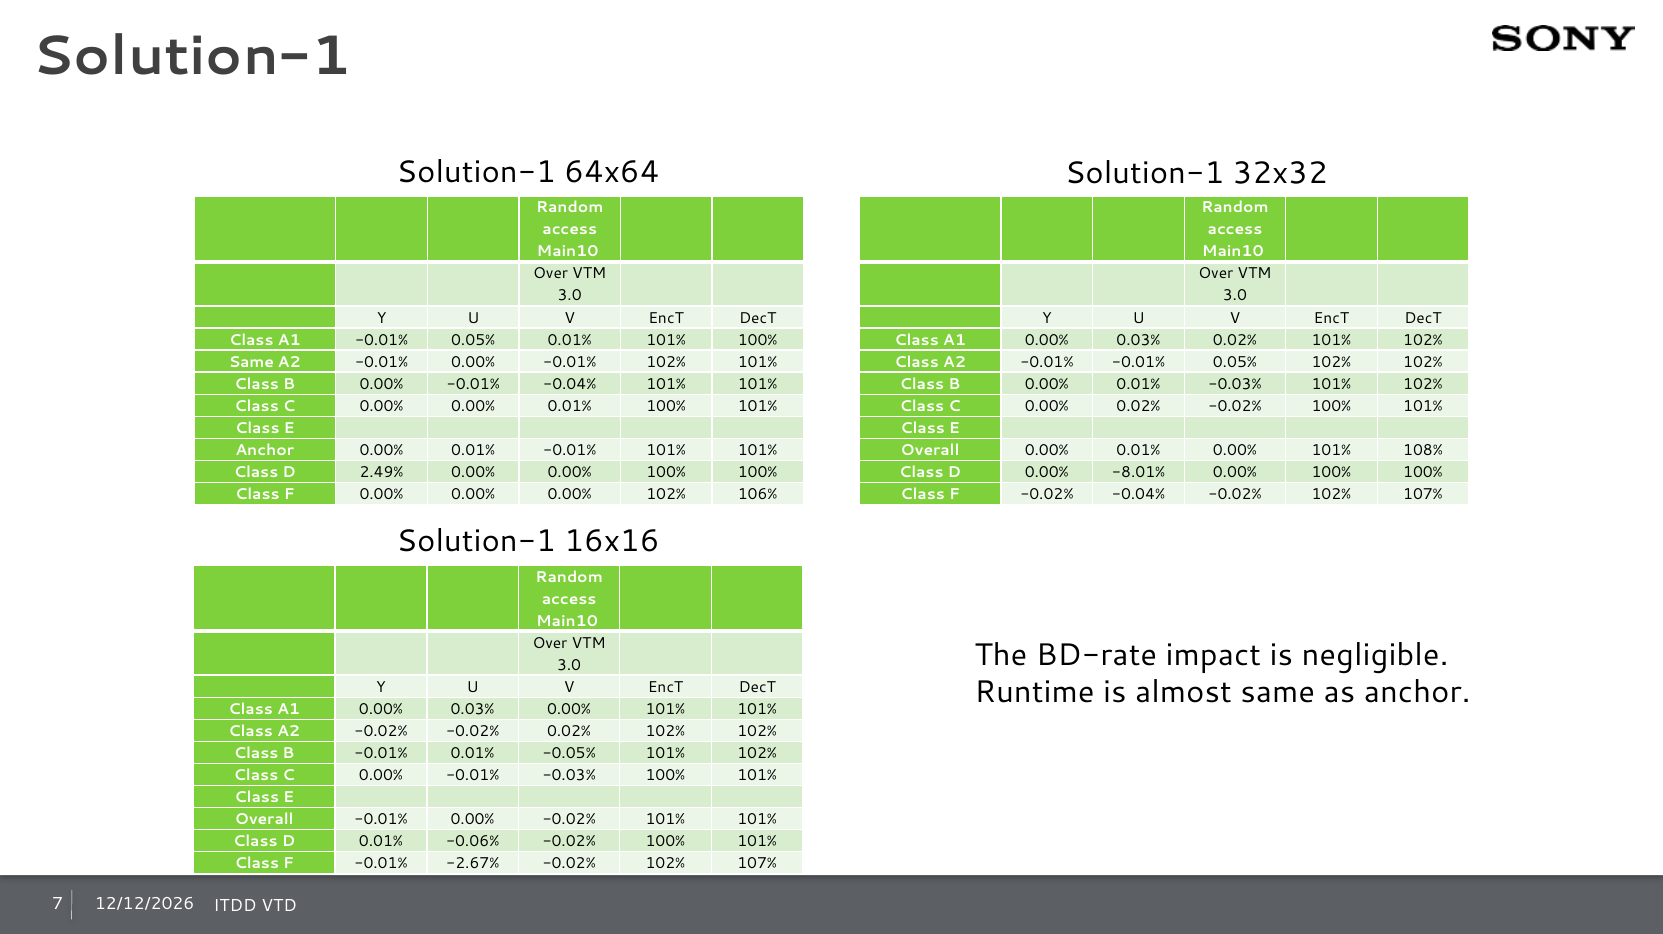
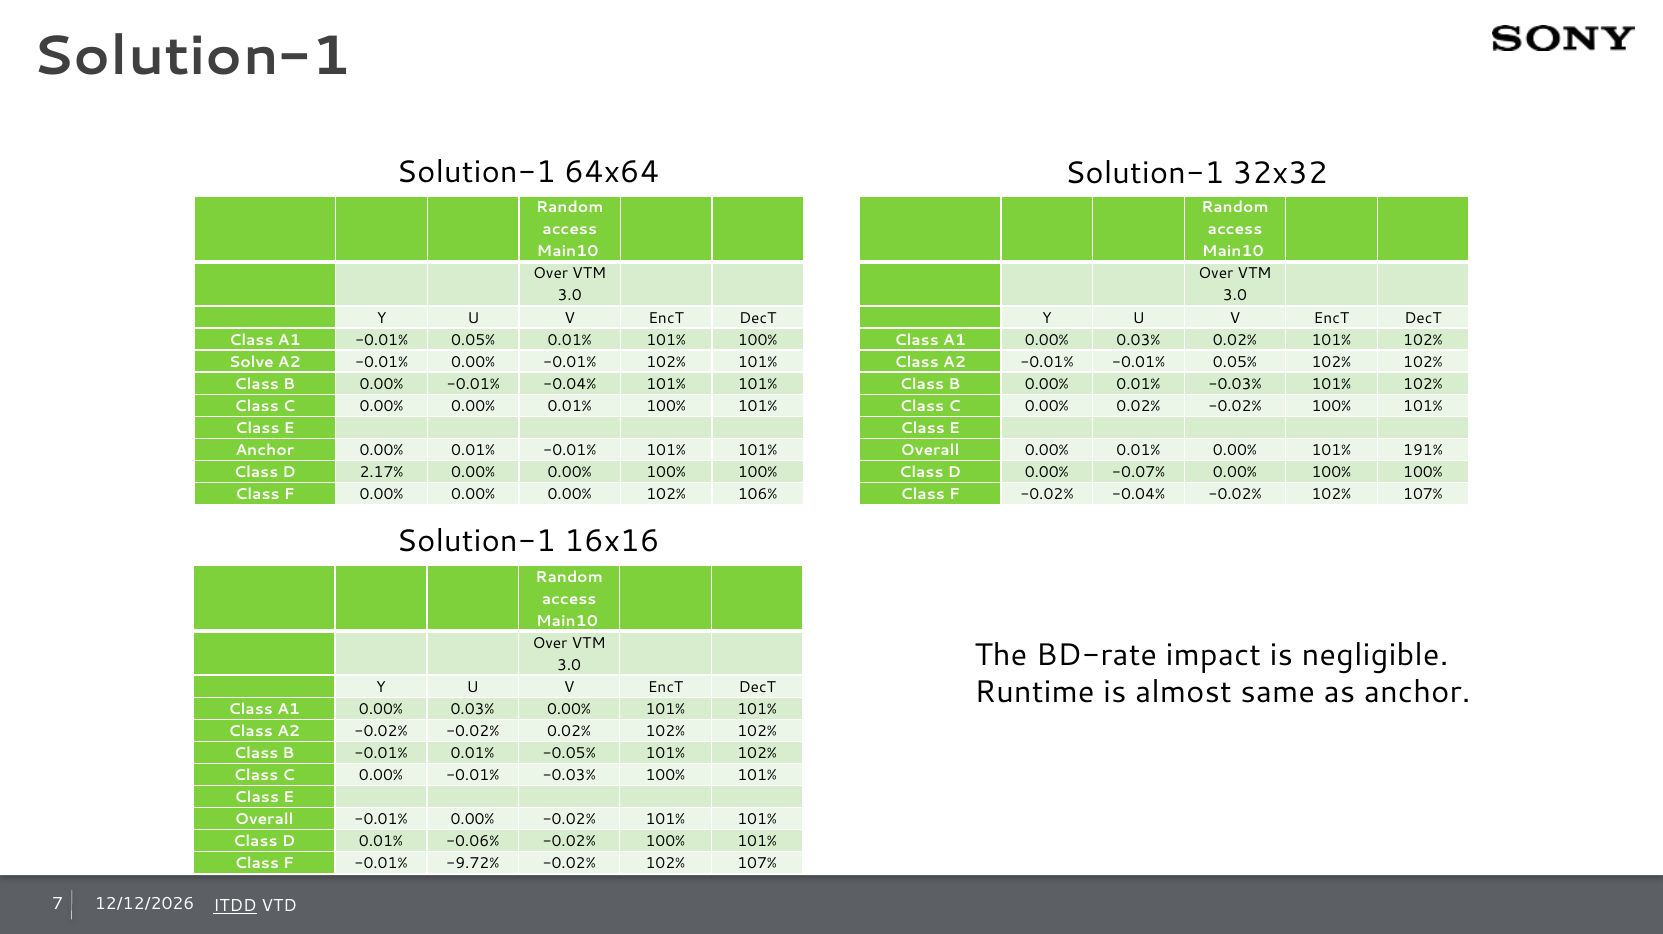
Same: Same -> Solve (251, 362)
108%: 108% -> 191% (1423, 450)
2.49%: 2.49% -> 2.17% (382, 472)
-8.01%: -8.01% -> -0.07% (1139, 472)
-2.67%: -2.67% -> -9.72% (473, 864)
ITDD underline: none -> present (235, 906)
